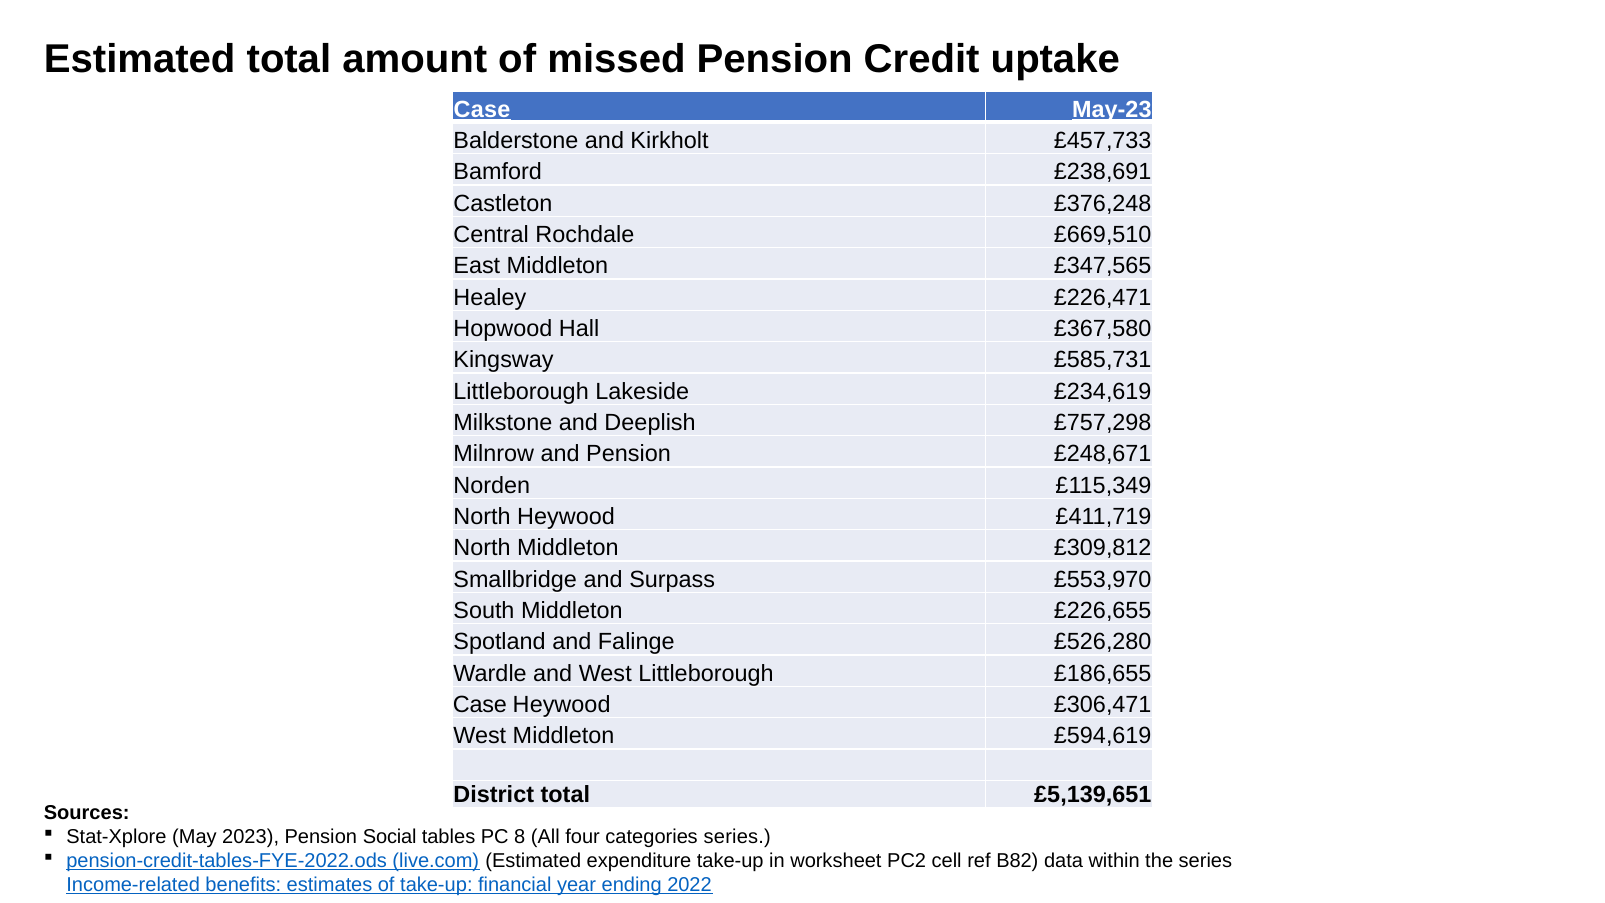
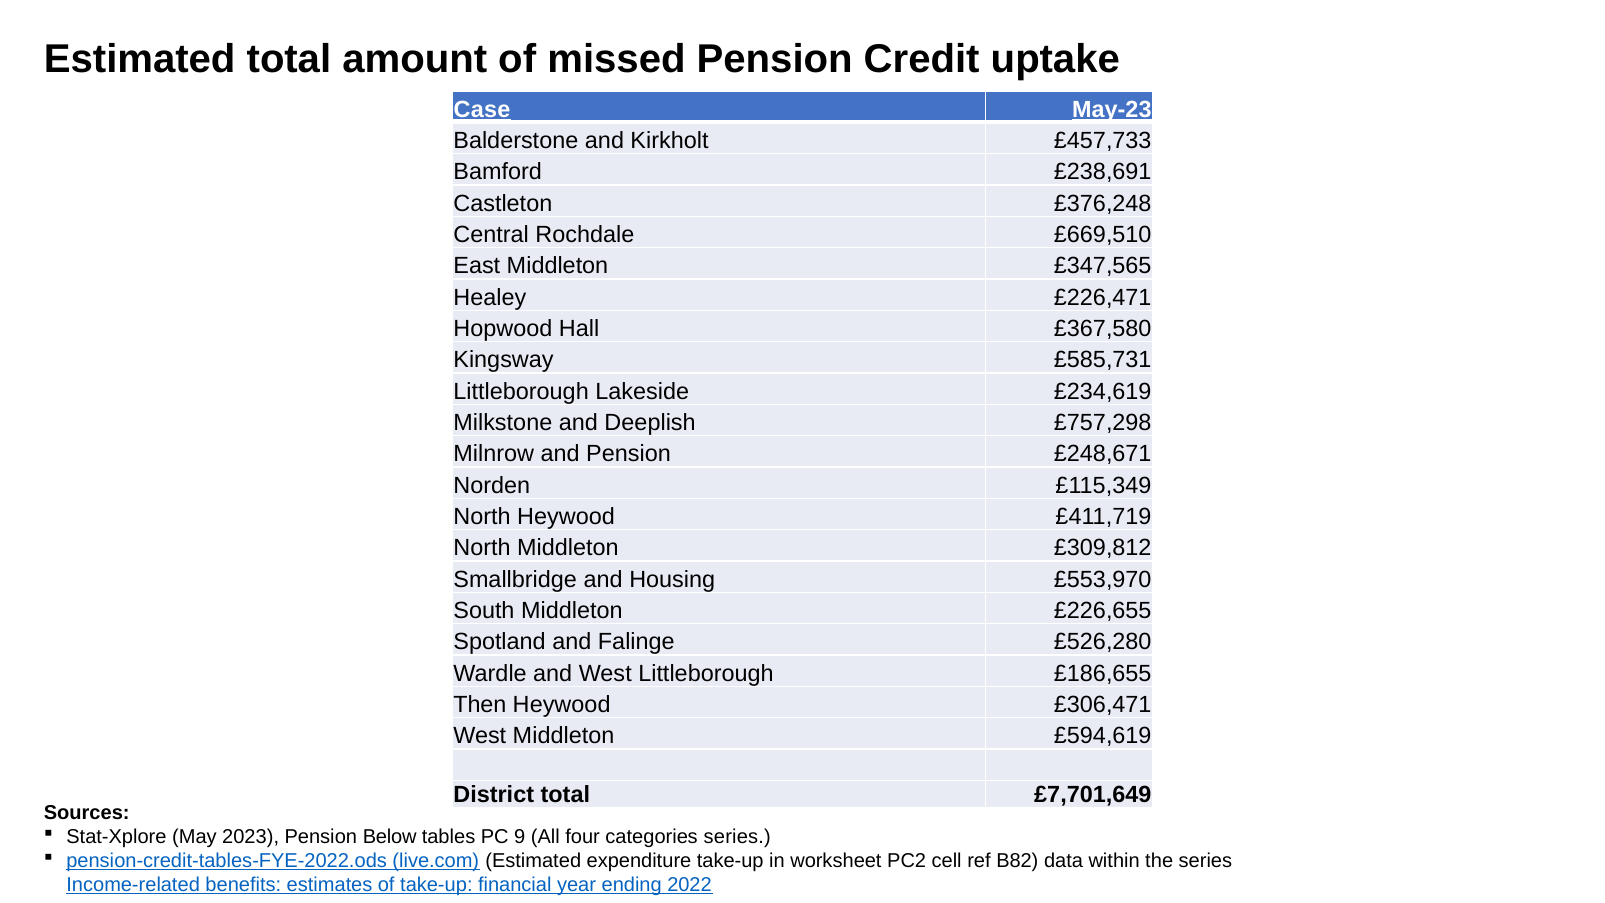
Surpass: Surpass -> Housing (672, 579)
Case: Case -> Then (480, 705)
£5,139,651: £5,139,651 -> £7,701,649 (1093, 795)
Social: Social -> Below (390, 837)
8: 8 -> 9 (520, 837)
